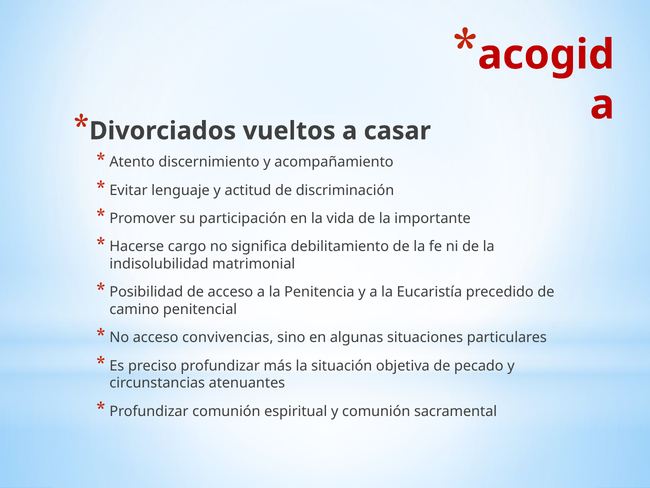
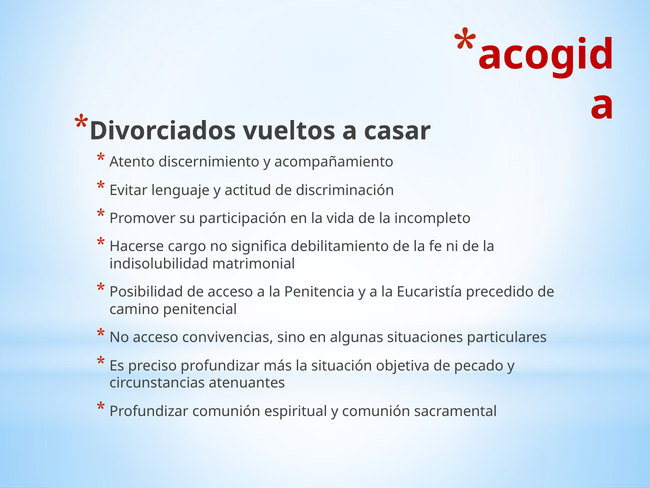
importante: importante -> incompleto (433, 218)
